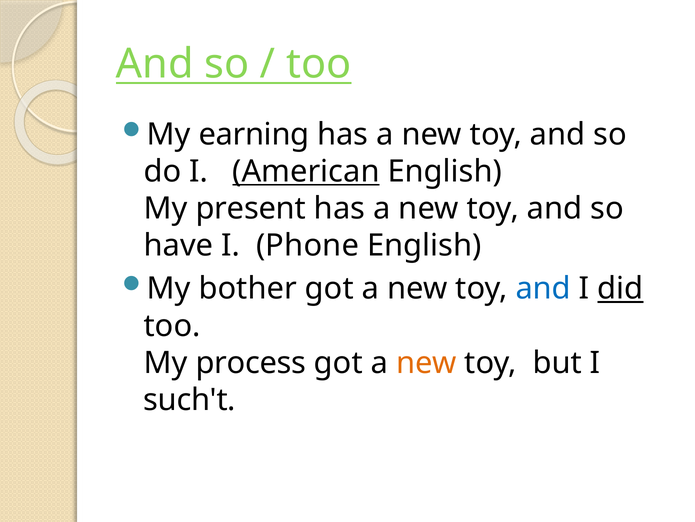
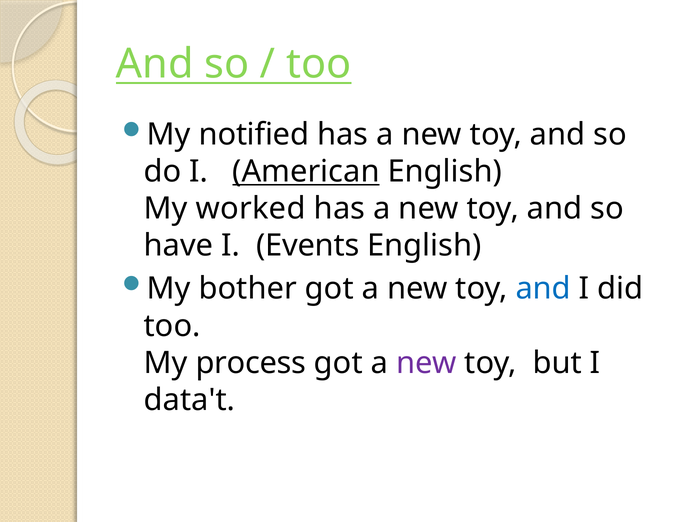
earning: earning -> notified (254, 134)
present: present -> worked (251, 208)
Phone: Phone -> Events (308, 245)
did underline: present -> none (620, 288)
new colour: orange -> purple (426, 362)
such't: such't -> data't (189, 399)
